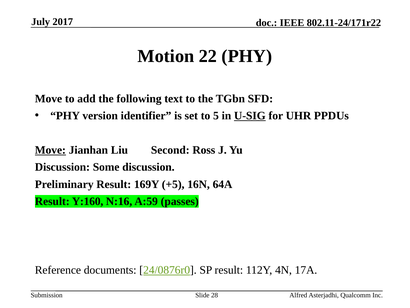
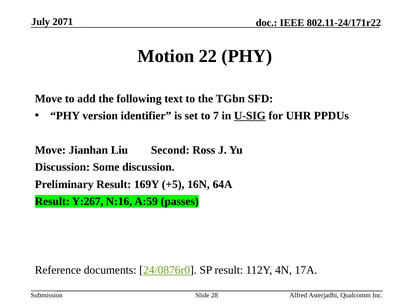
2017: 2017 -> 2071 (63, 22)
5: 5 -> 7 (216, 116)
Move underline: present -> none (50, 150)
Y:160: Y:160 -> Y:267 (88, 201)
